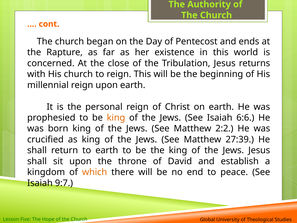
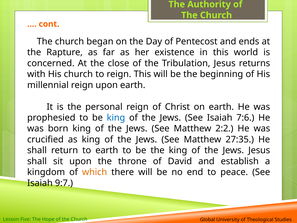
king colour: orange -> blue (116, 118)
6:6: 6:6 -> 7:6 (245, 118)
27:39: 27:39 -> 27:35 (240, 139)
